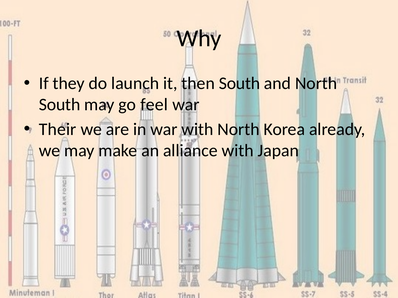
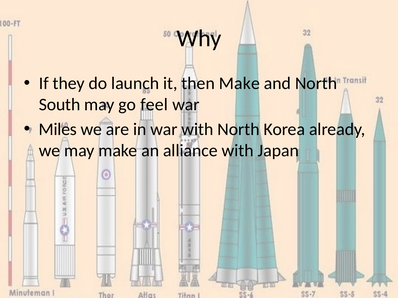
then South: South -> Make (239, 83)
Their: Their -> Miles (58, 129)
